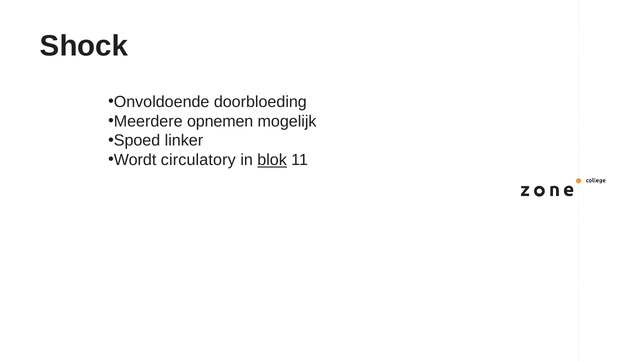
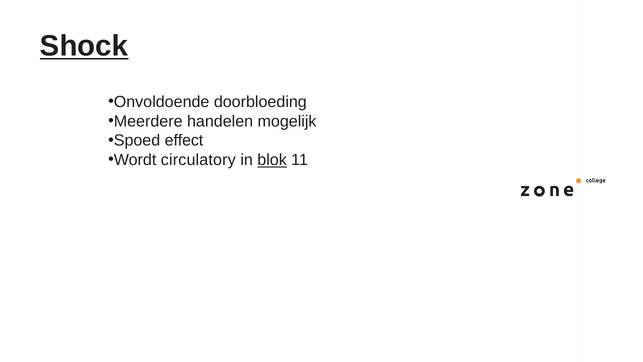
Shock underline: none -> present (84, 46)
opnemen: opnemen -> handelen (220, 121)
linker: linker -> effect (184, 140)
